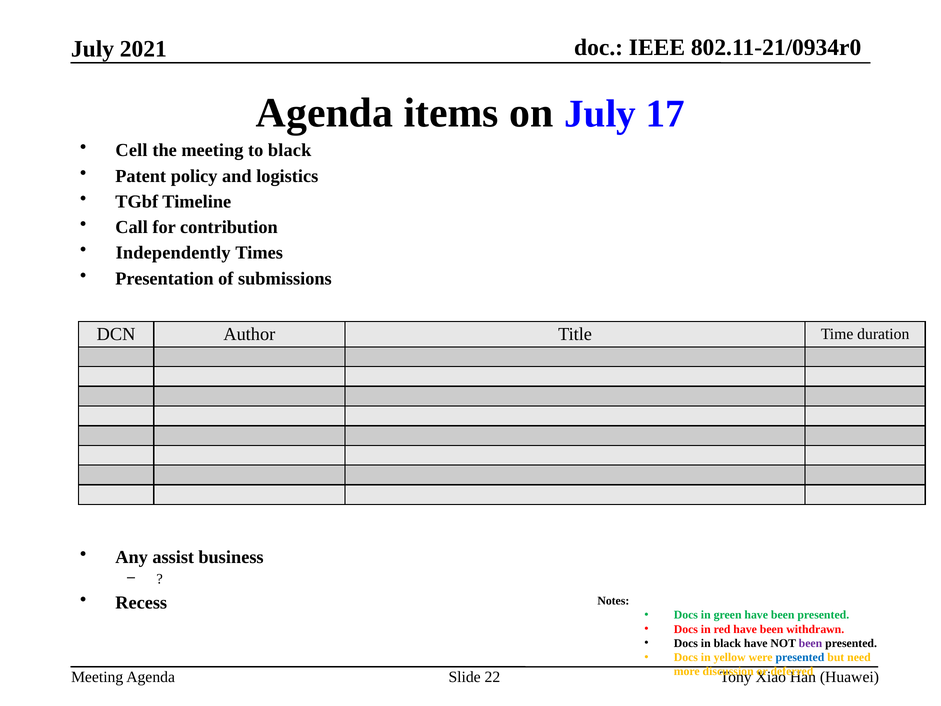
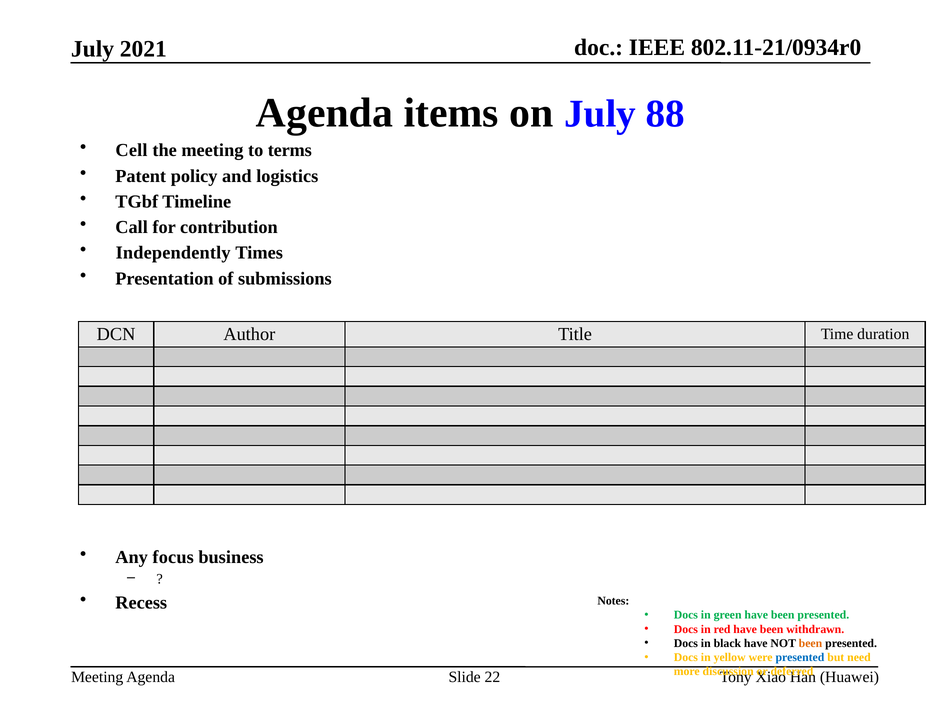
17: 17 -> 88 (665, 114)
to black: black -> terms (290, 150)
assist: assist -> focus (173, 557)
been colour: purple -> orange (810, 643)
